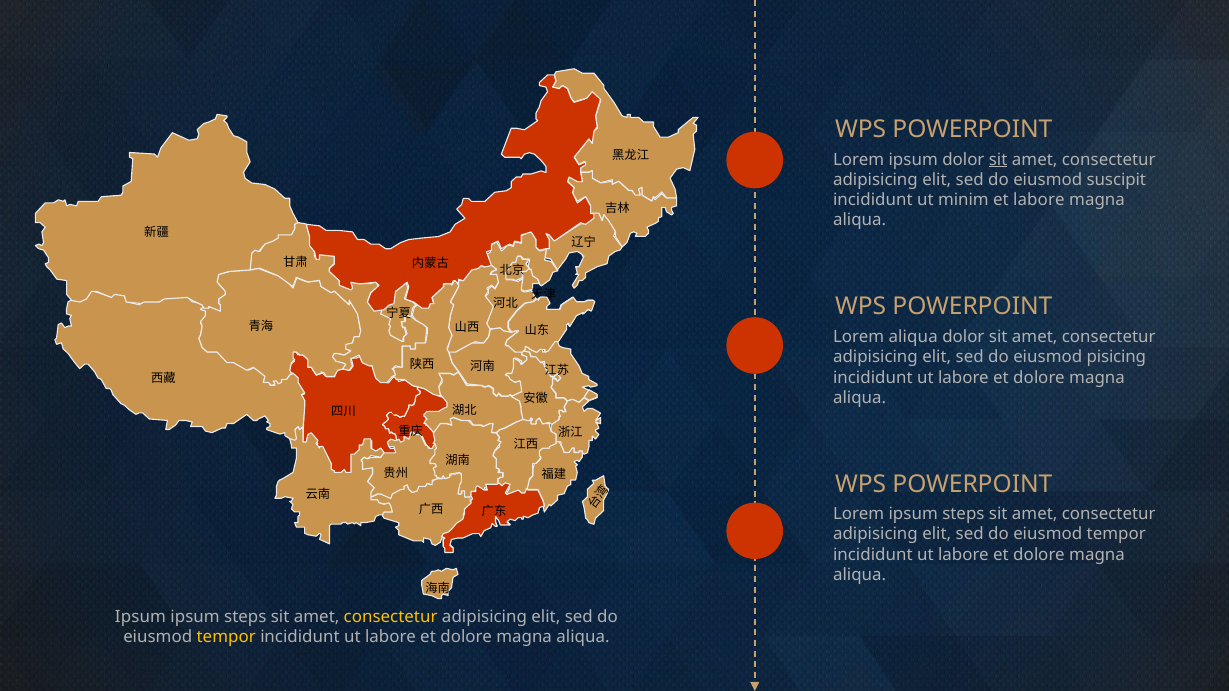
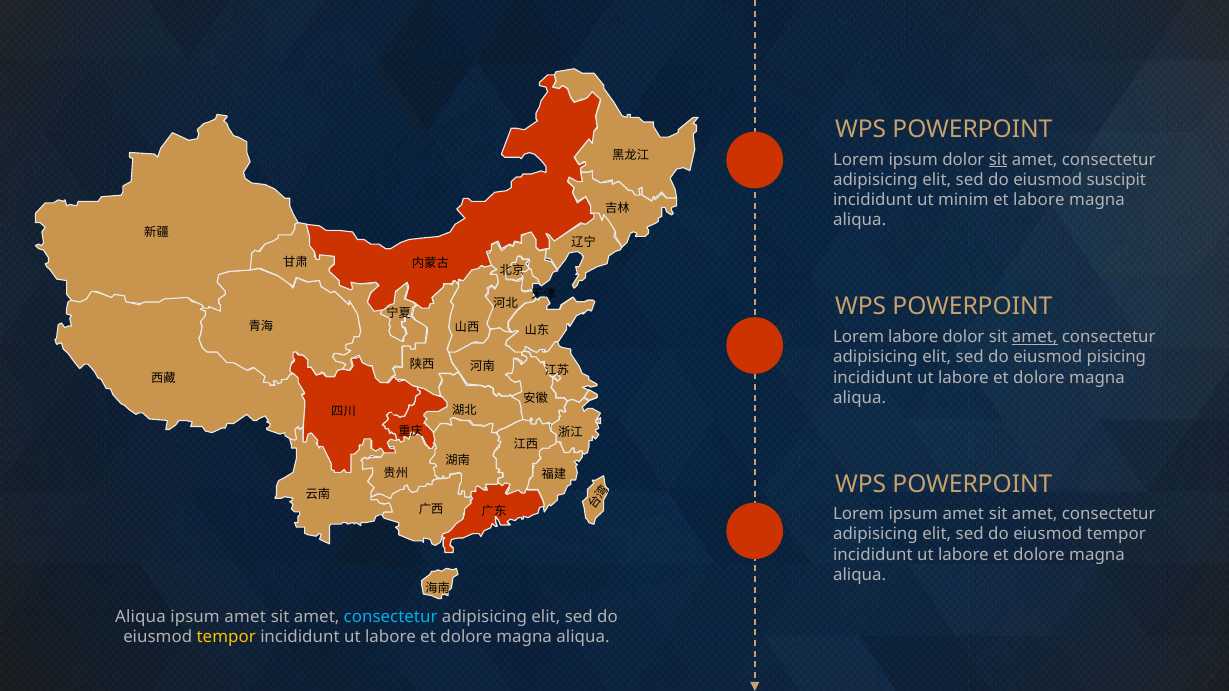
Lorem aliqua: aliqua -> labore (913, 337)
amet underline: none -> present (1035, 337)
Lorem ipsum steps: steps -> amet (963, 514)
Ipsum: Ipsum -> Aliqua (140, 617)
steps: steps -> amet (245, 617)
consectetur colour: yellow -> light blue (391, 617)
